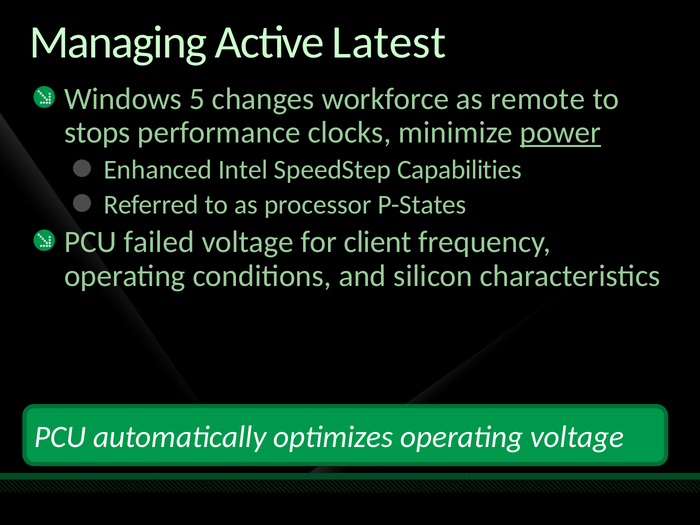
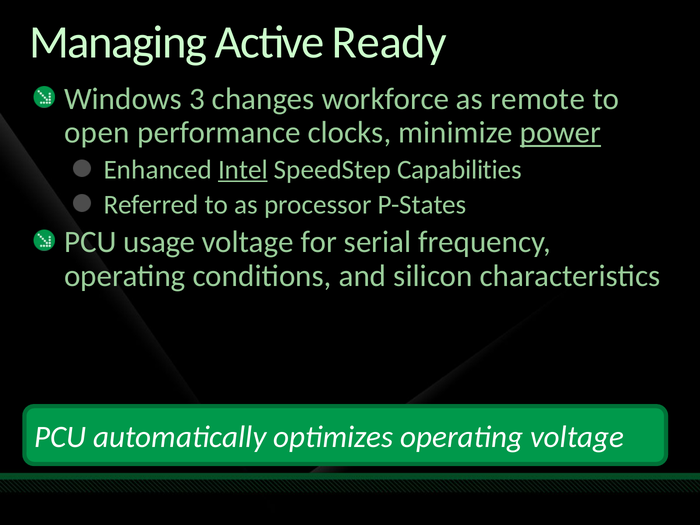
Latest: Latest -> Ready (389, 43)
5: 5 -> 3 (197, 99)
stops: stops -> open (97, 133)
Intel underline: none -> present (243, 170)
failed: failed -> usage (159, 242)
client: client -> serial (378, 242)
